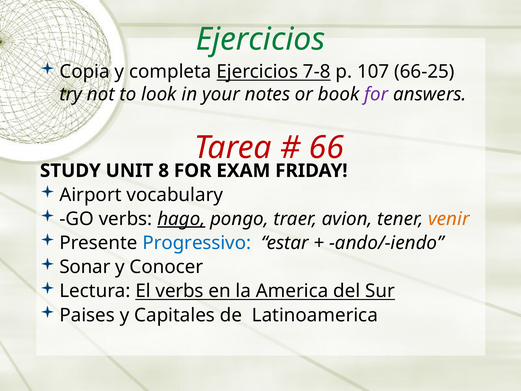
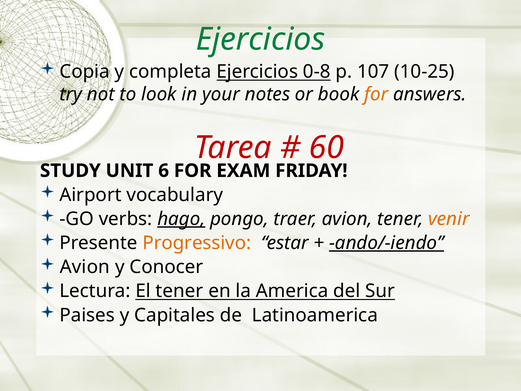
7-8: 7-8 -> 0-8 (317, 72)
66-25: 66-25 -> 10-25 (424, 72)
for colour: purple -> orange (376, 94)
66: 66 -> 60 (326, 148)
8: 8 -> 6 (164, 171)
Progressivo colour: blue -> orange (197, 243)
ando/-iendo underline: none -> present (387, 243)
Sonar: Sonar -> Avion (85, 267)
El verbs: verbs -> tener (180, 291)
